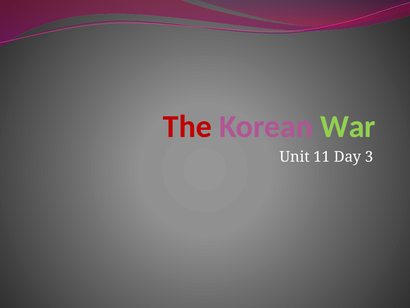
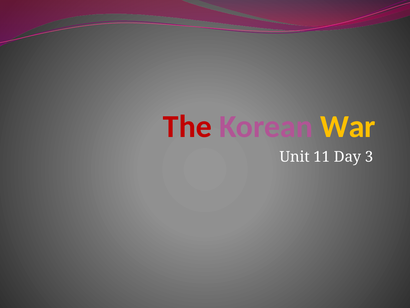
War colour: light green -> yellow (348, 127)
